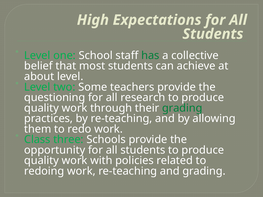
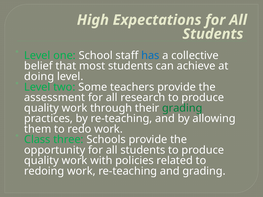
has colour: green -> blue (150, 56)
about: about -> doing (39, 77)
questioning: questioning -> assessment (55, 98)
